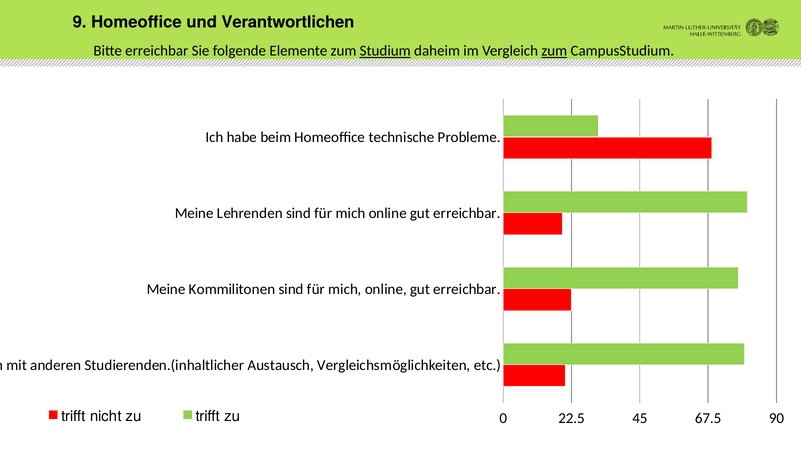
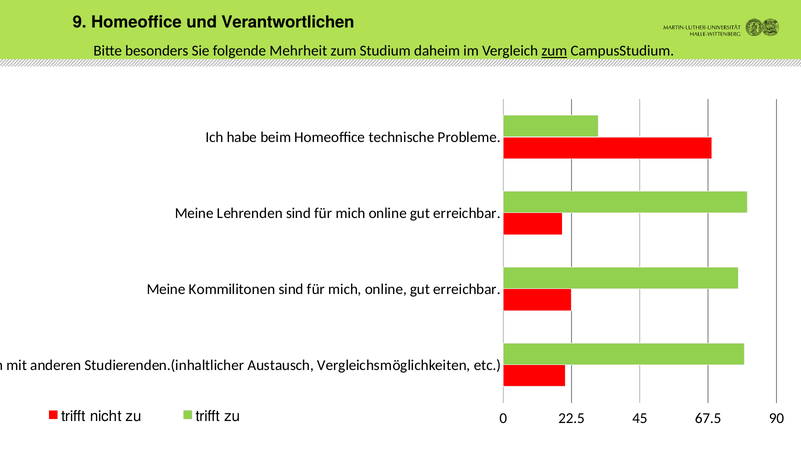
Bitte erreichbar: erreichbar -> besonders (157, 51)
Elemente: Elemente -> Mehrheit (298, 51)
Studium underline: present -> none (385, 51)
